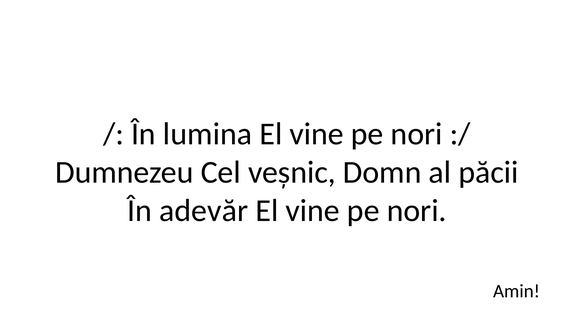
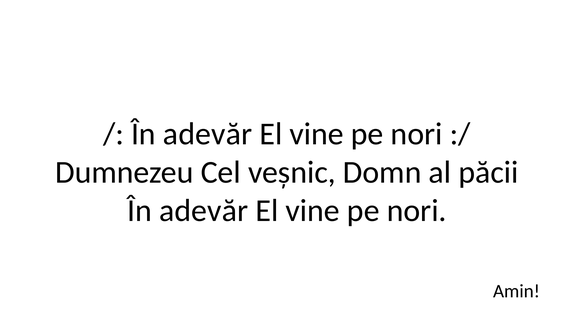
lumina: lumina -> adevăr (208, 134)
